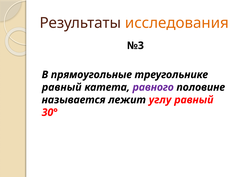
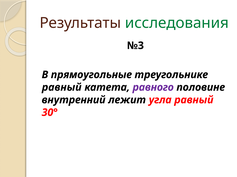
исследования colour: orange -> green (177, 23)
называется: называется -> внутренний (74, 100)
углу: углу -> угла (160, 100)
